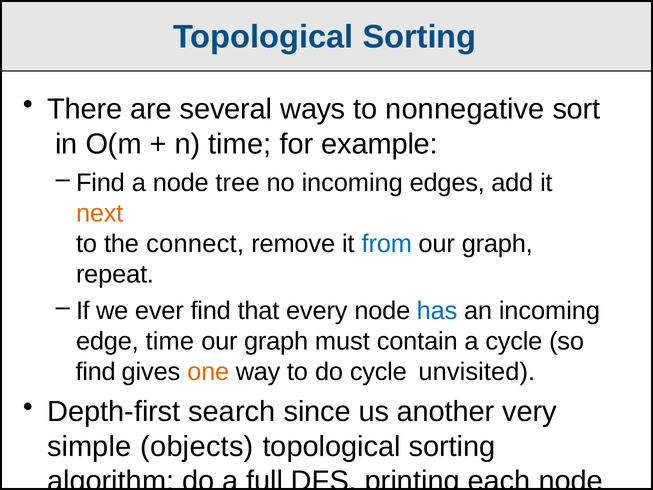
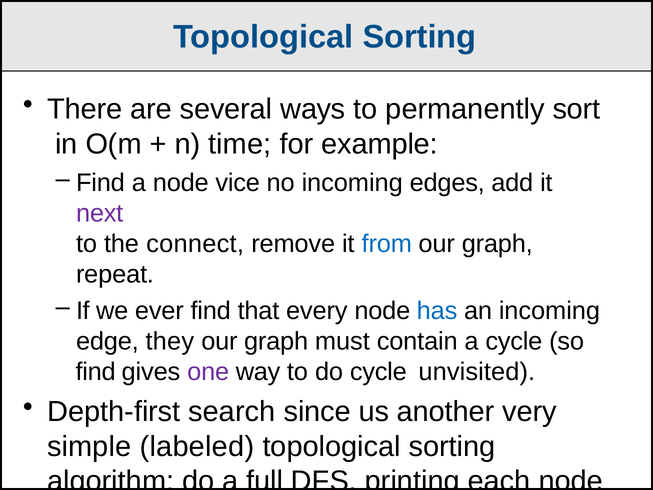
nonnegative: nonnegative -> permanently (465, 109)
tree: tree -> vice (238, 183)
next colour: orange -> purple (100, 213)
edge time: time -> they (170, 341)
one colour: orange -> purple (208, 372)
objects: objects -> labeled (197, 446)
